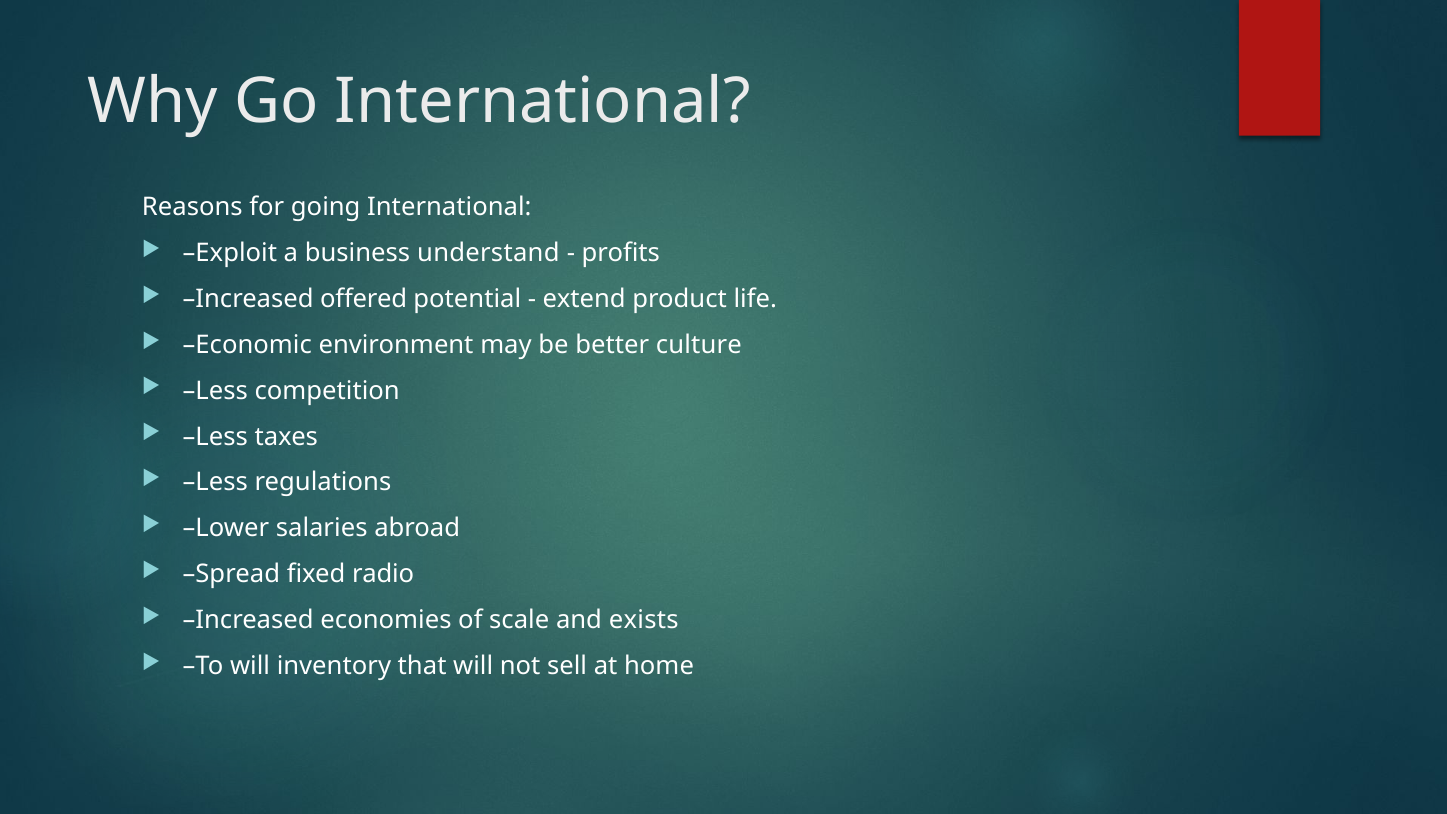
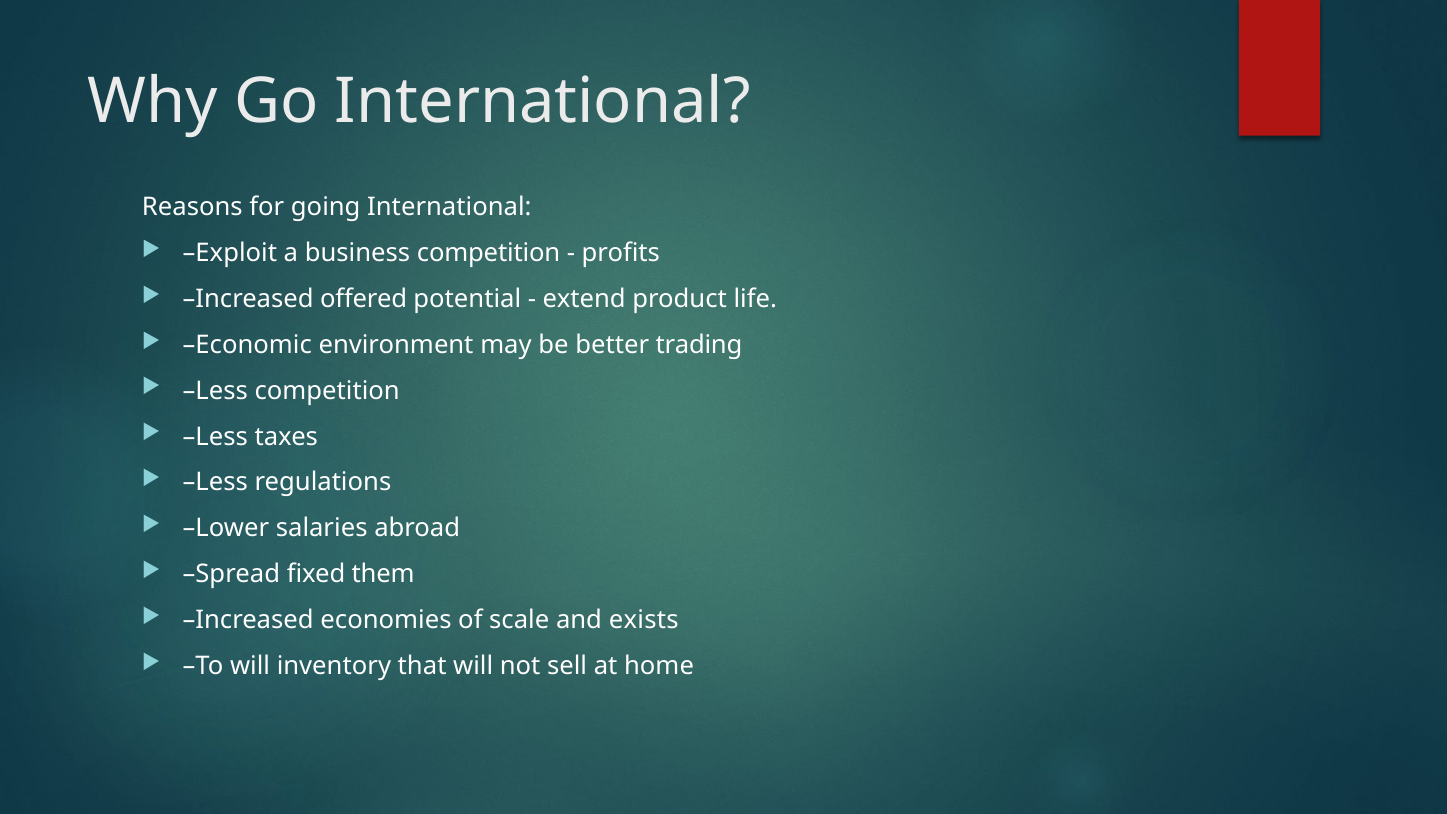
business understand: understand -> competition (489, 253)
culture: culture -> trading (699, 345)
radio: radio -> them (383, 574)
